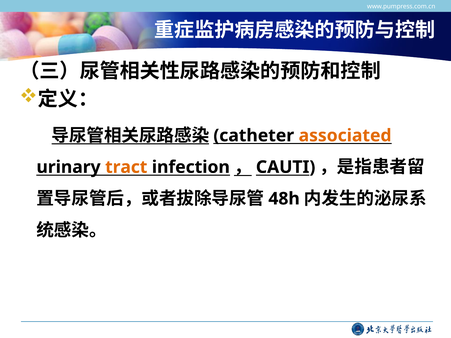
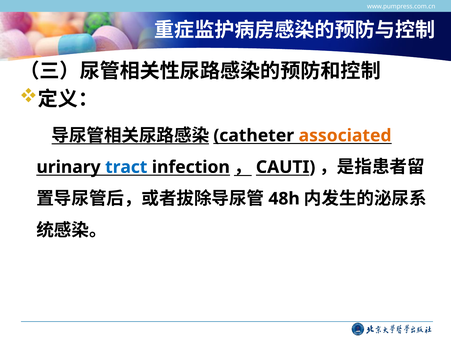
tract colour: orange -> blue (126, 167)
